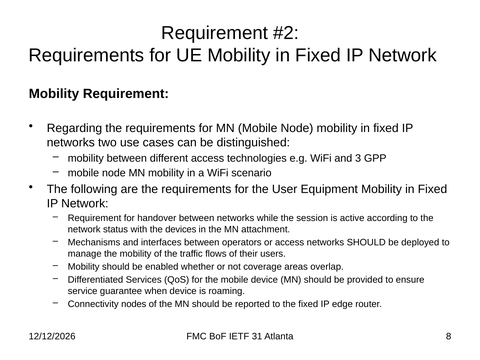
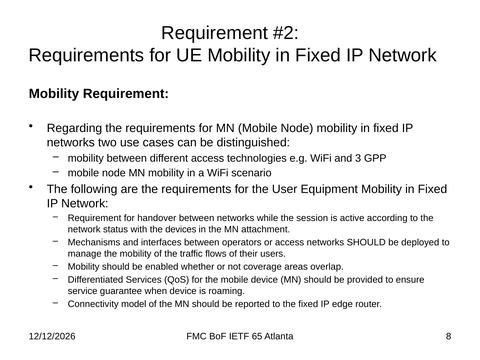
nodes: nodes -> model (134, 304)
31: 31 -> 65 (257, 336)
